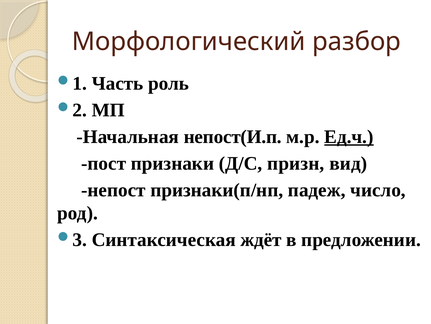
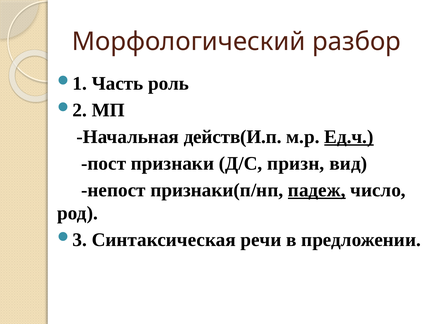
непост(И.п: непост(И.п -> действ(И.п (233, 136)
падеж underline: none -> present (317, 190)
ждёт: ждёт -> речи (261, 239)
